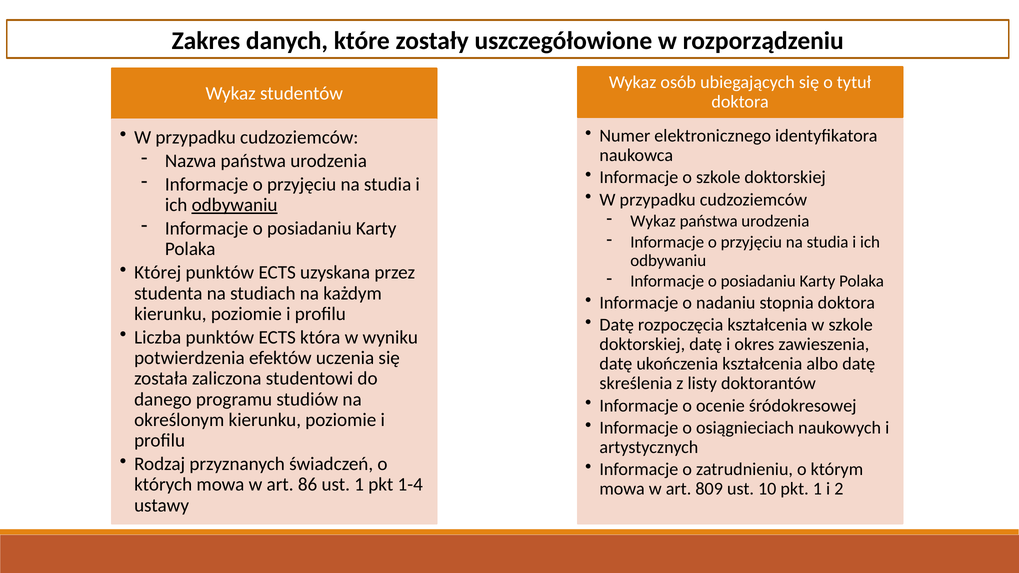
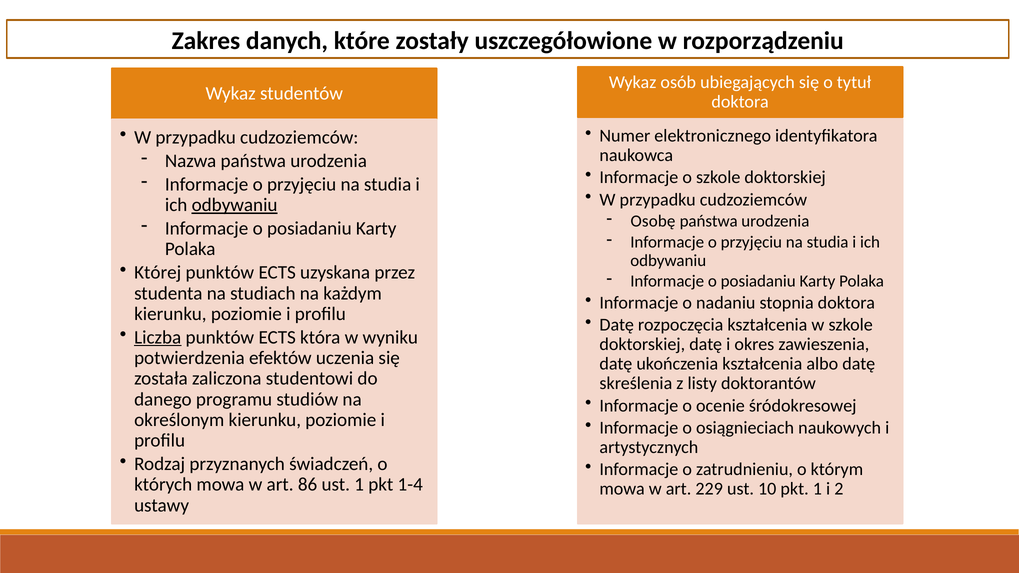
Wykaz: Wykaz -> Osobę (653, 221)
Liczba underline: none -> present (158, 337)
809: 809 -> 229 (709, 489)
